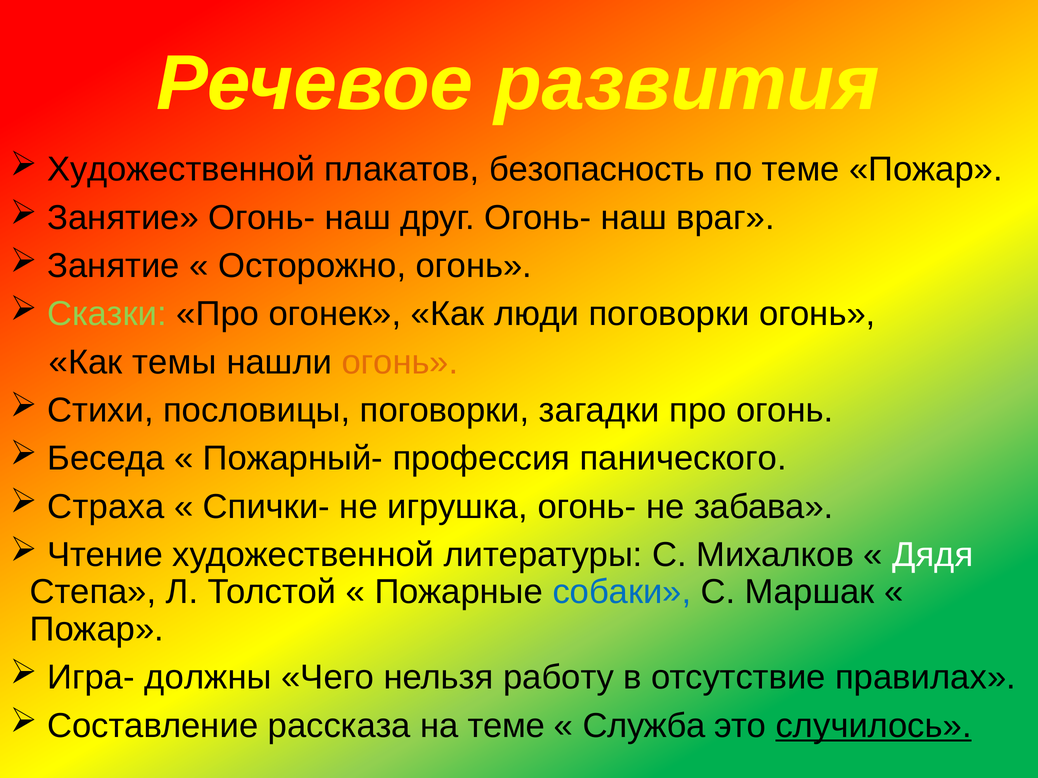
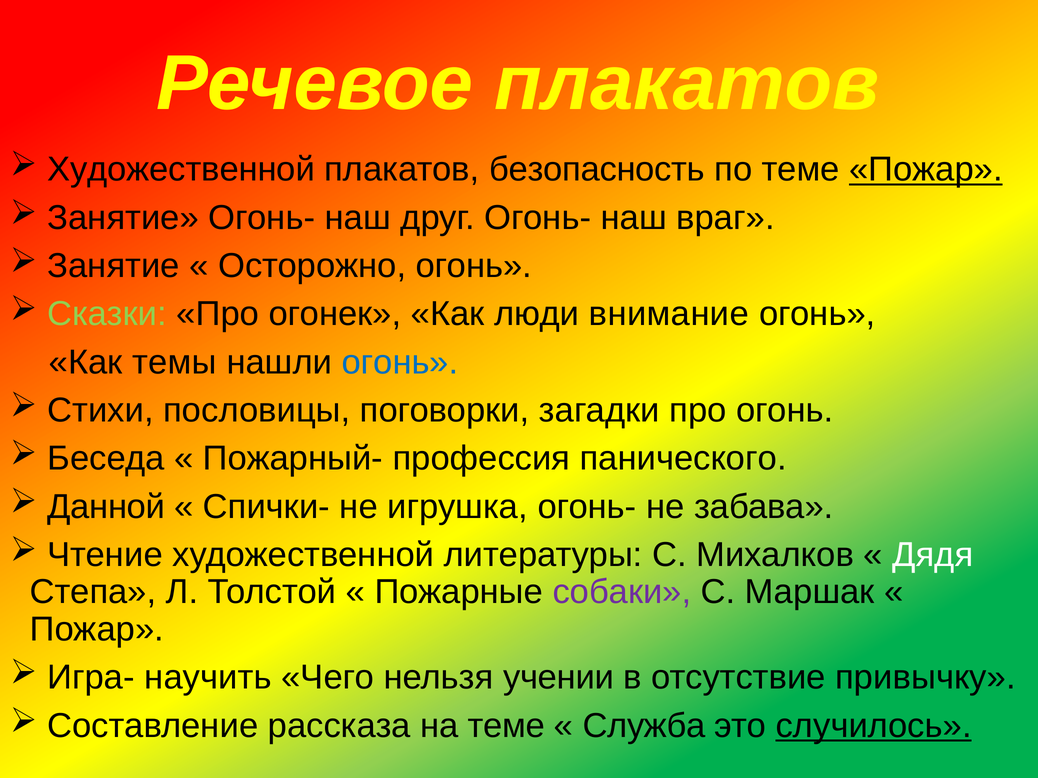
Речевое развития: развития -> плакатов (687, 83)
Пожар underline: none -> present (926, 170)
люди поговорки: поговорки -> внимание (669, 314)
огонь colour: orange -> blue (400, 362)
Страха: Страха -> Данной (106, 507)
собаки colour: blue -> purple (622, 592)
должны: должны -> научить (208, 678)
работу: работу -> учении (559, 678)
правилах: правилах -> привычку (925, 678)
